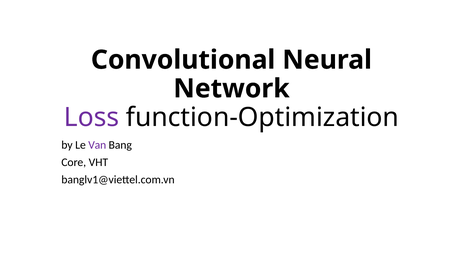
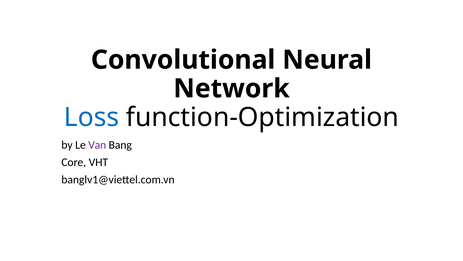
Loss colour: purple -> blue (91, 117)
